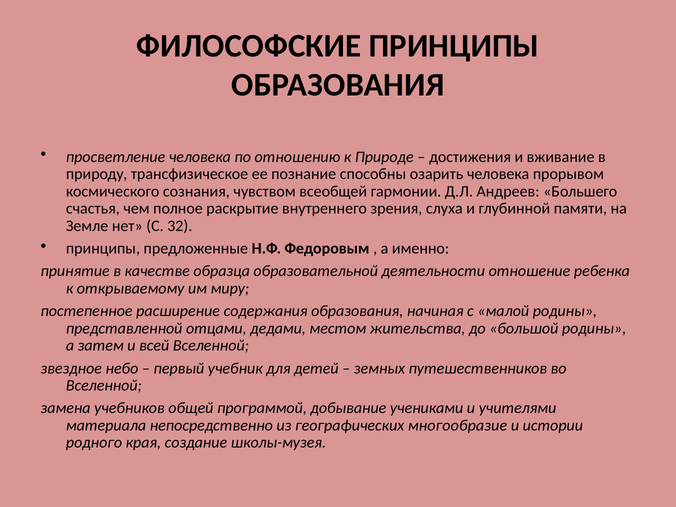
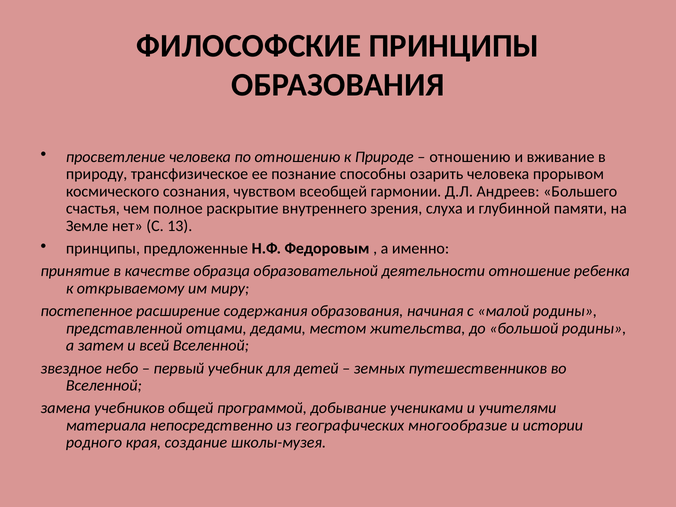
достижения: достижения -> отношению (470, 157)
32: 32 -> 13 (180, 226)
